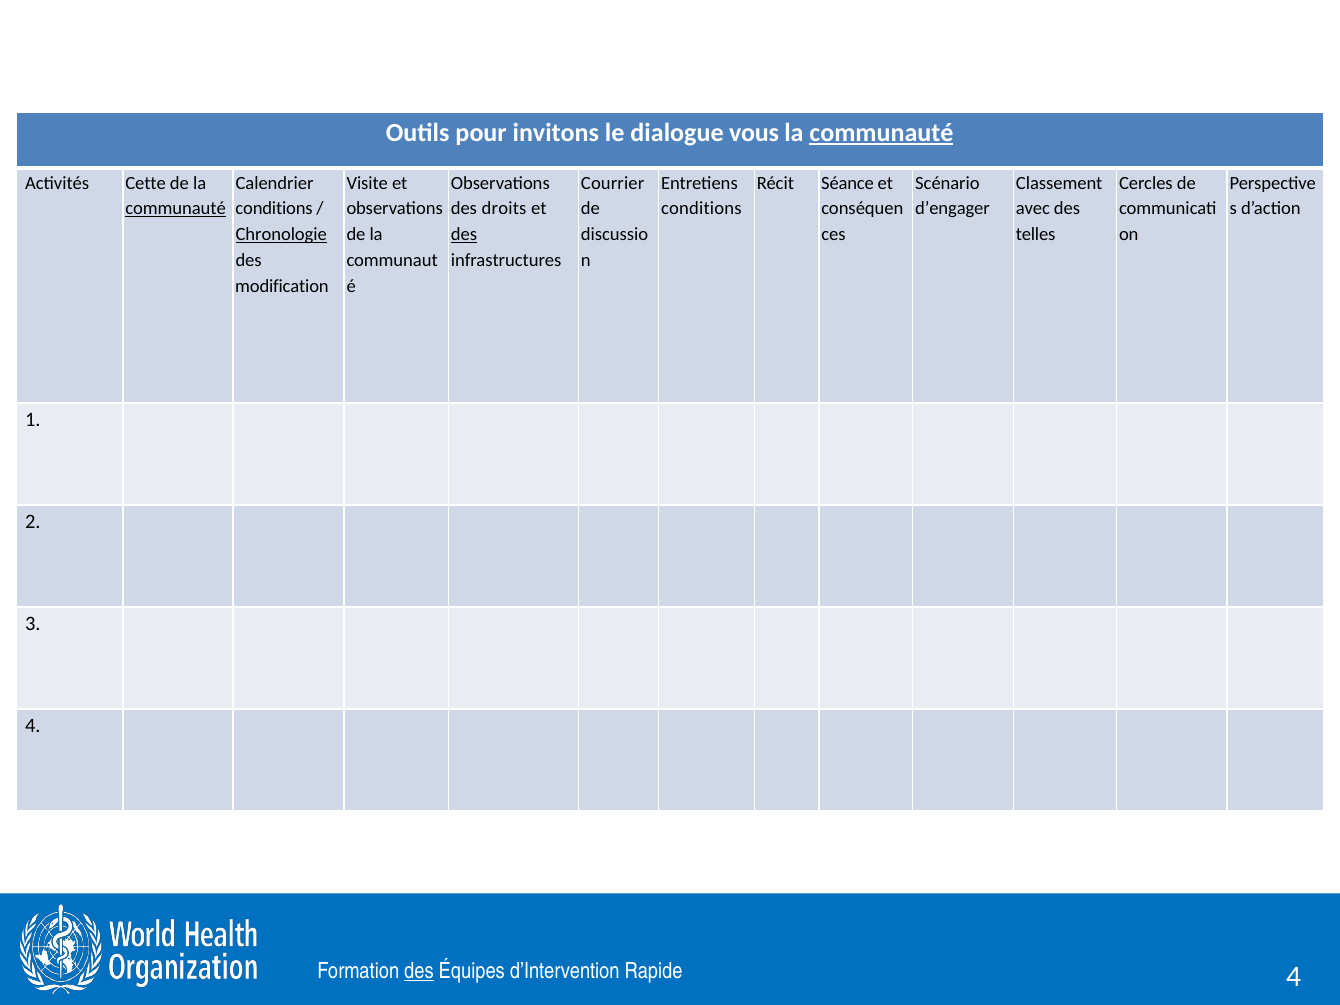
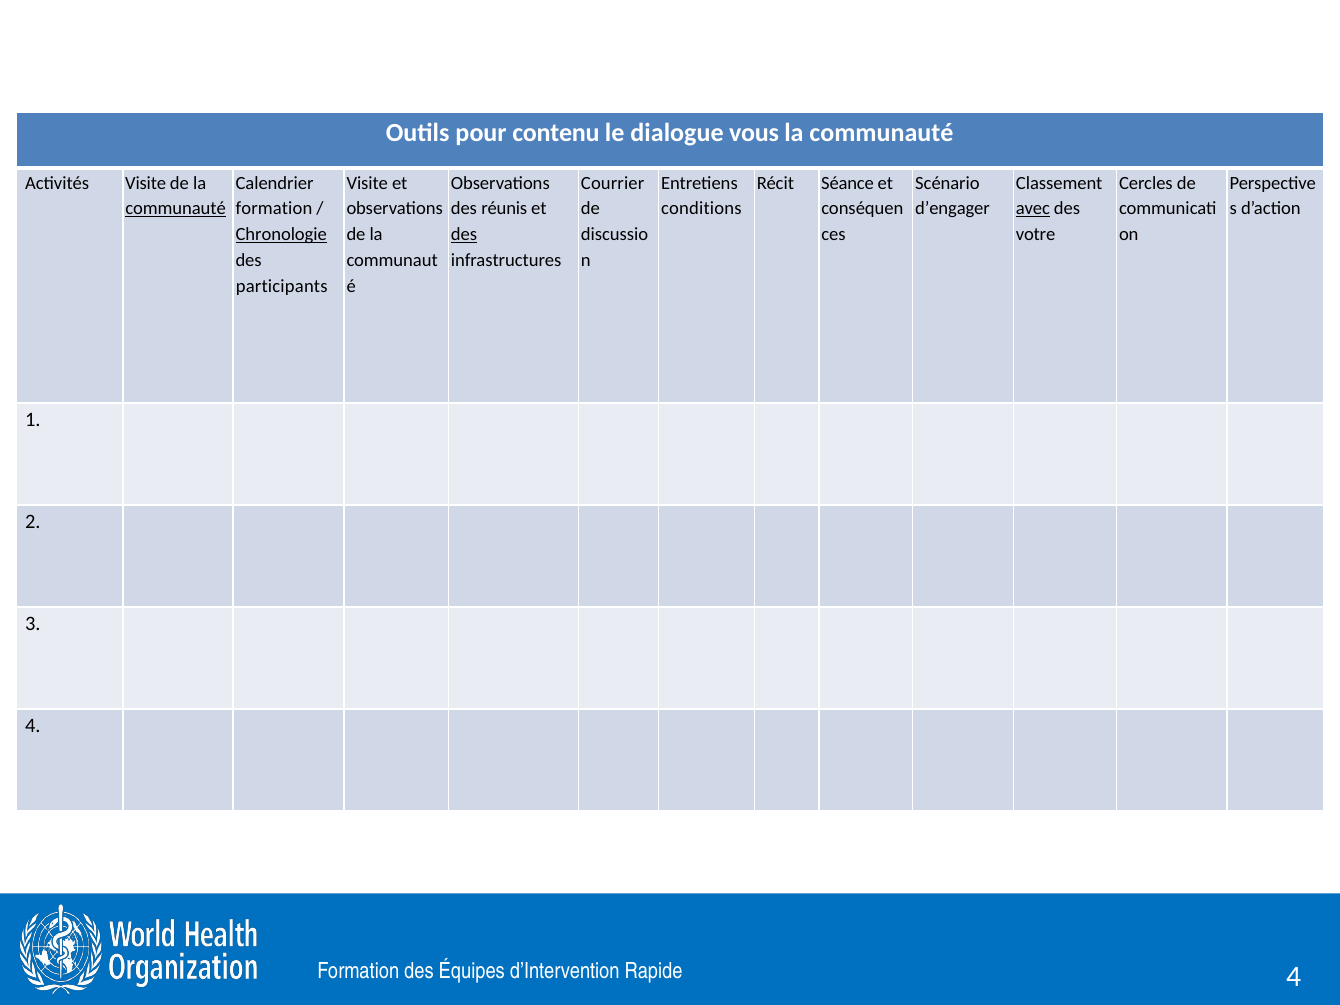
invitons: invitons -> contenu (556, 133)
communauté underline: present -> none (881, 133)
Activités Cette: Cette -> Visite (146, 183)
conditions: conditions -> formation (274, 209)
droits: droits -> réunis (504, 209)
avec underline: none -> present (1033, 209)
telles: telles -> votre (1036, 235)
modification: modification -> participants (282, 287)
des underline: present -> none (419, 971)
